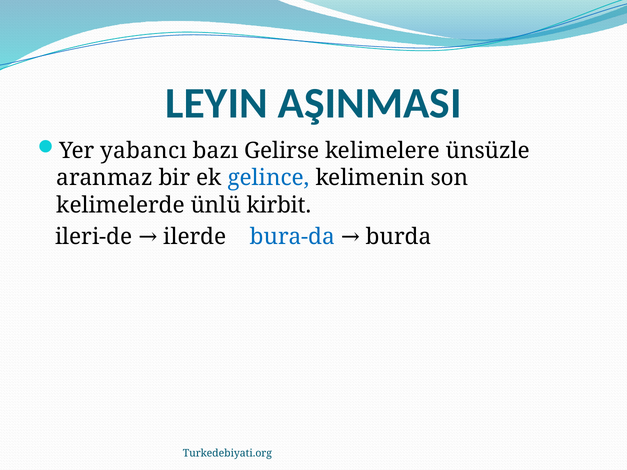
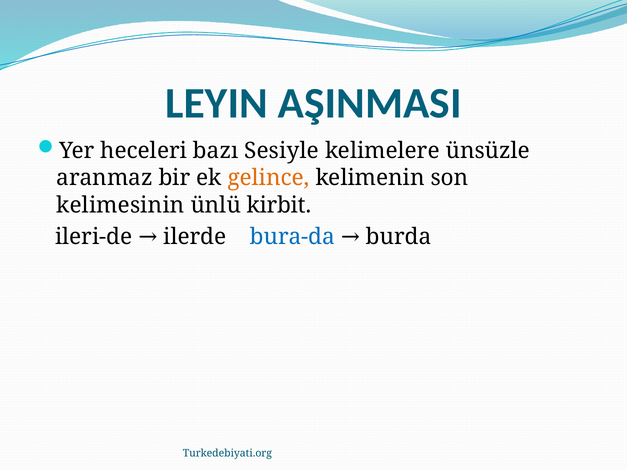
yabancı: yabancı -> heceleri (144, 151)
Gelirse: Gelirse -> Sesiyle (282, 151)
gelince colour: blue -> orange (269, 178)
kelimelerde: kelimelerde -> kelimesinin (120, 205)
